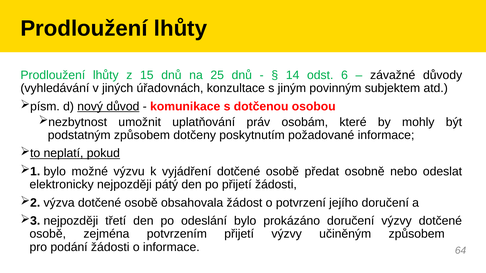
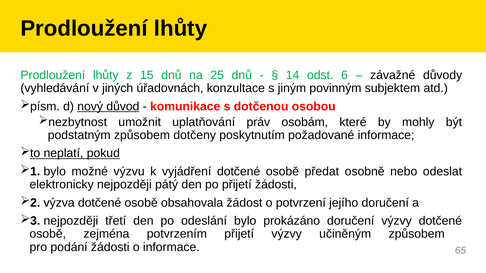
64: 64 -> 65 (461, 251)
